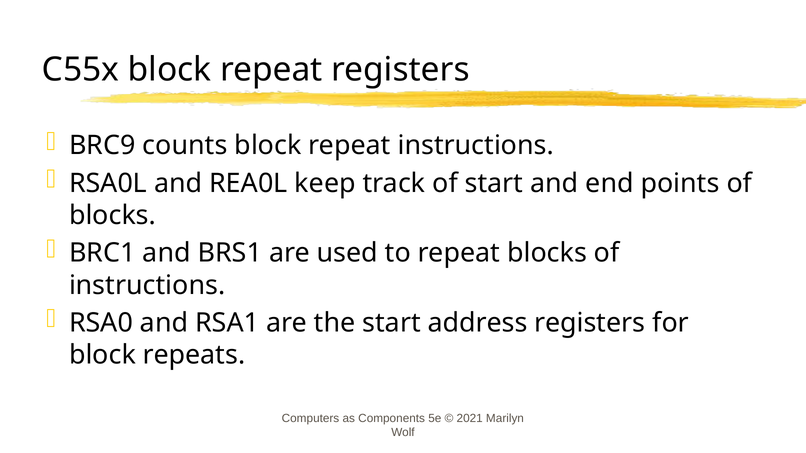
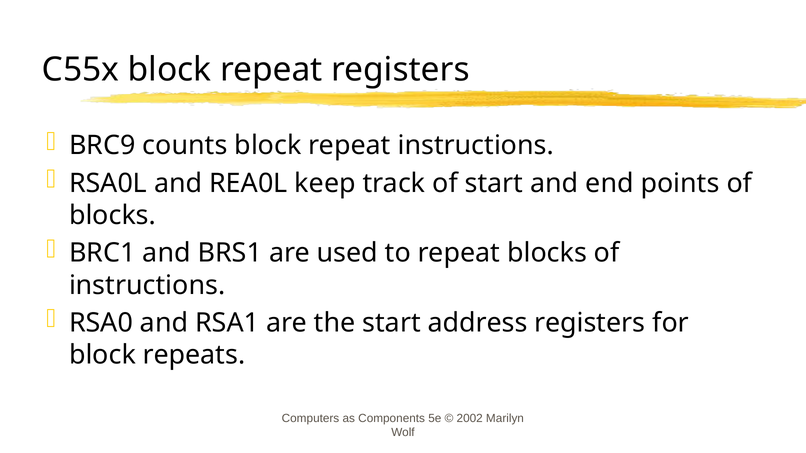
2021: 2021 -> 2002 (470, 419)
